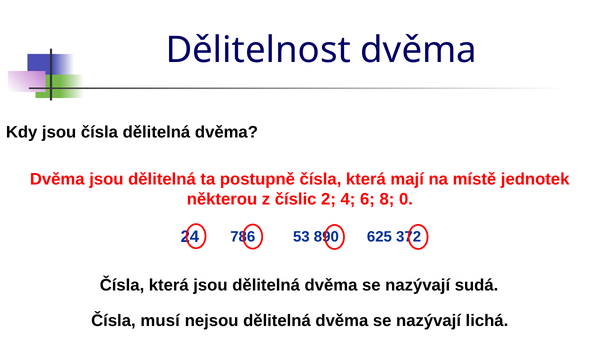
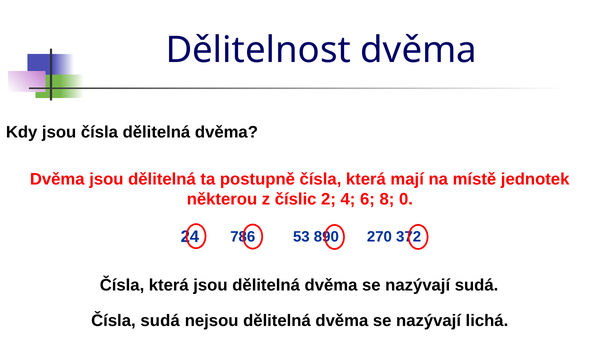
625: 625 -> 270 (379, 237)
Čísla musí: musí -> sudá (160, 321)
